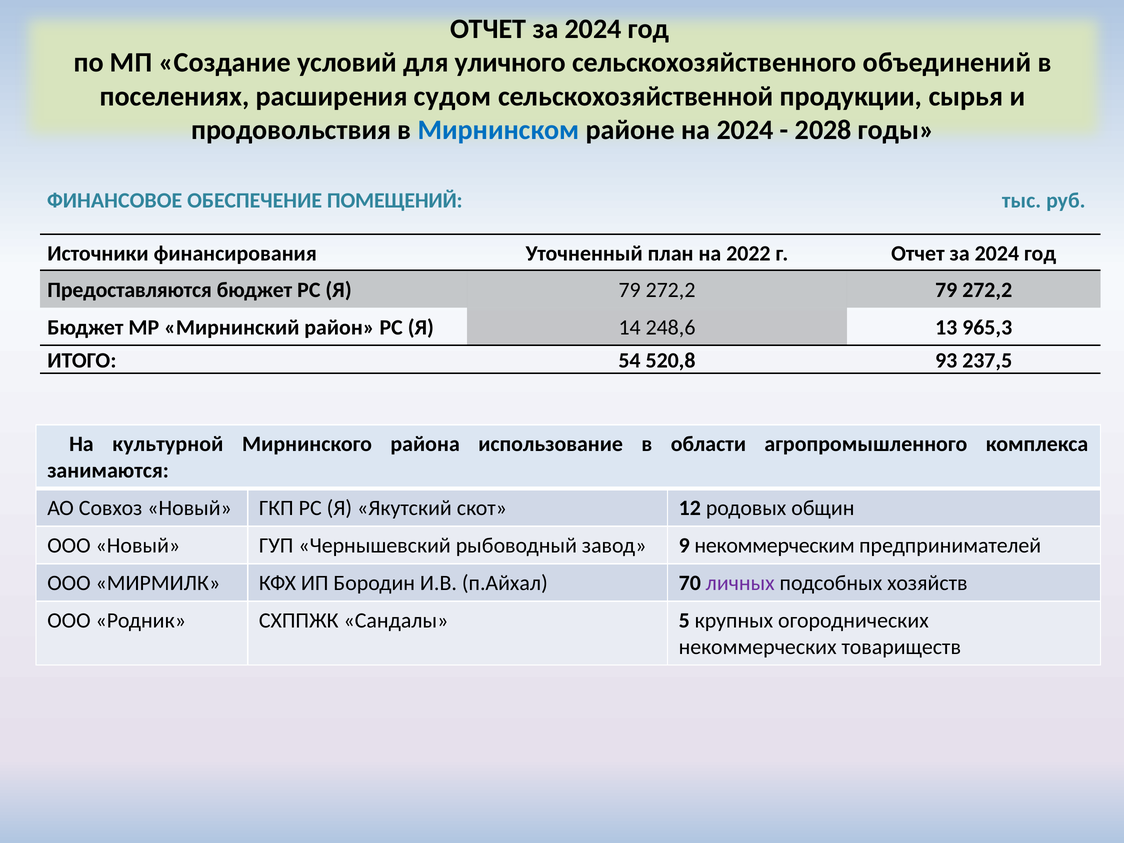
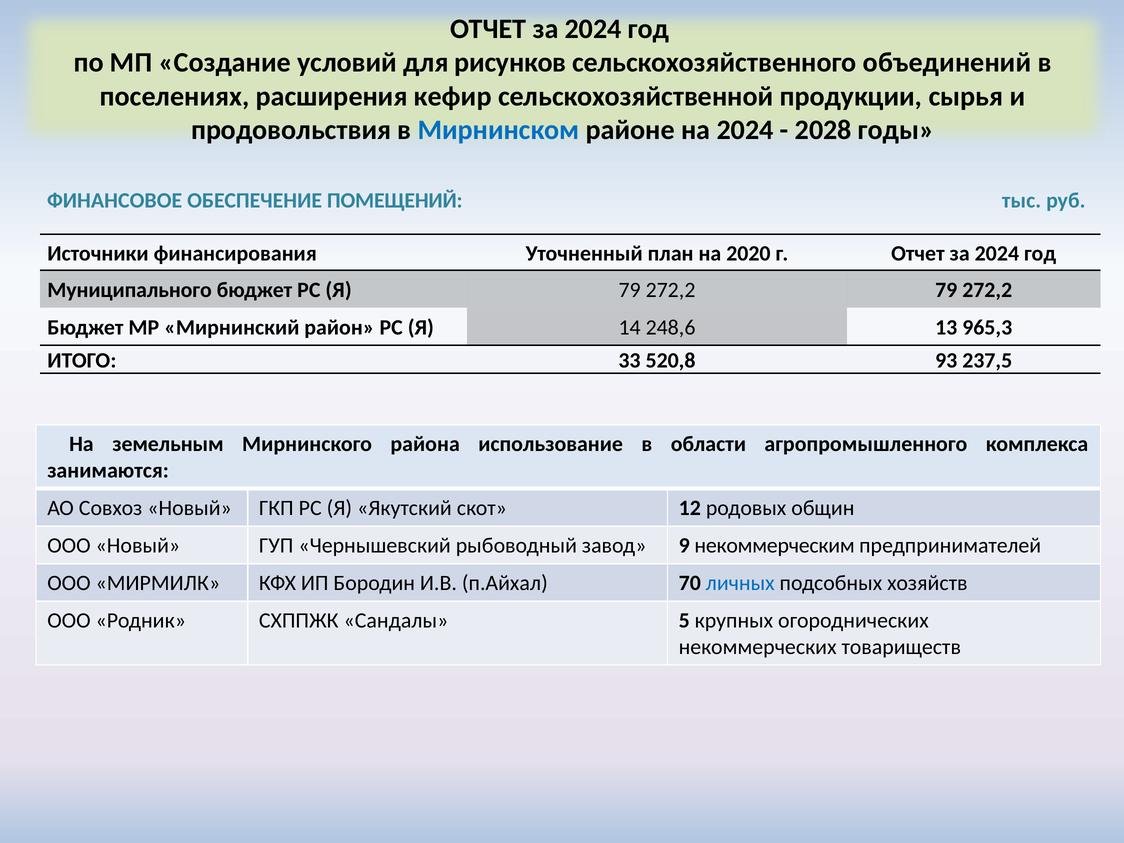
уличного: уличного -> рисунков (510, 63)
судом: судом -> кефир (453, 96)
2022: 2022 -> 2020 (748, 253)
Предоставляются: Предоставляются -> Муниципального (130, 290)
54: 54 -> 33 (629, 361)
культурной: культурной -> земельным (168, 444)
личных colour: purple -> blue (740, 583)
